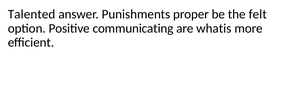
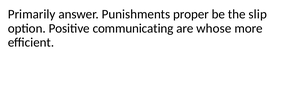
Talented: Talented -> Primarily (32, 14)
felt: felt -> slip (258, 14)
whatis: whatis -> whose (214, 28)
